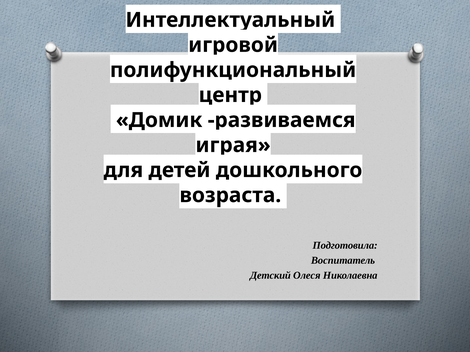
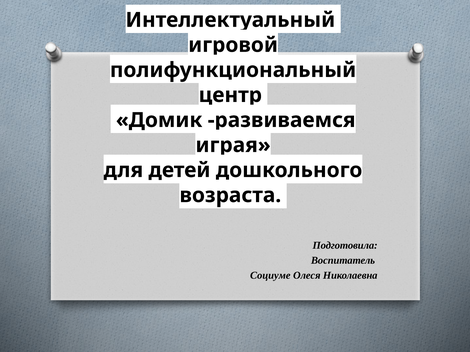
Детский: Детский -> Социуме (270, 276)
